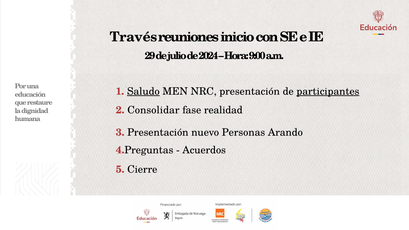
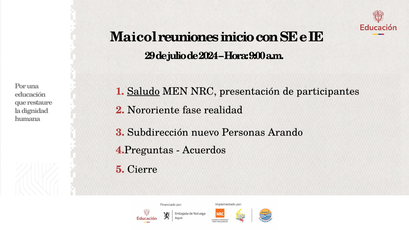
Través: Través -> Maicol (134, 37)
participantes underline: present -> none (328, 91)
Consolidar: Consolidar -> Nororiente (153, 110)
3 Presentación: Presentación -> Subdirección (158, 133)
